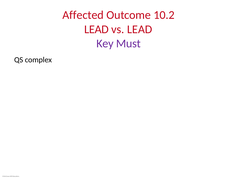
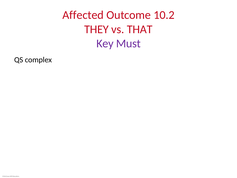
LEAD: LEAD -> THEY (97, 29)
vs LEAD: LEAD -> THAT (140, 29)
